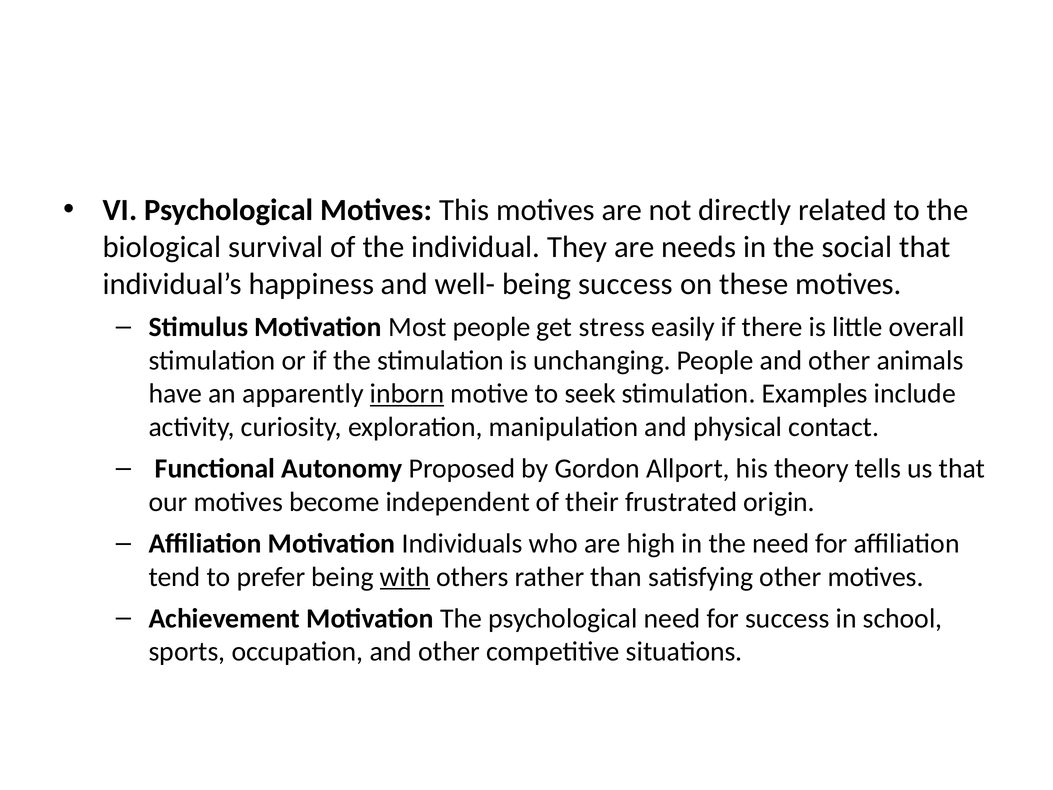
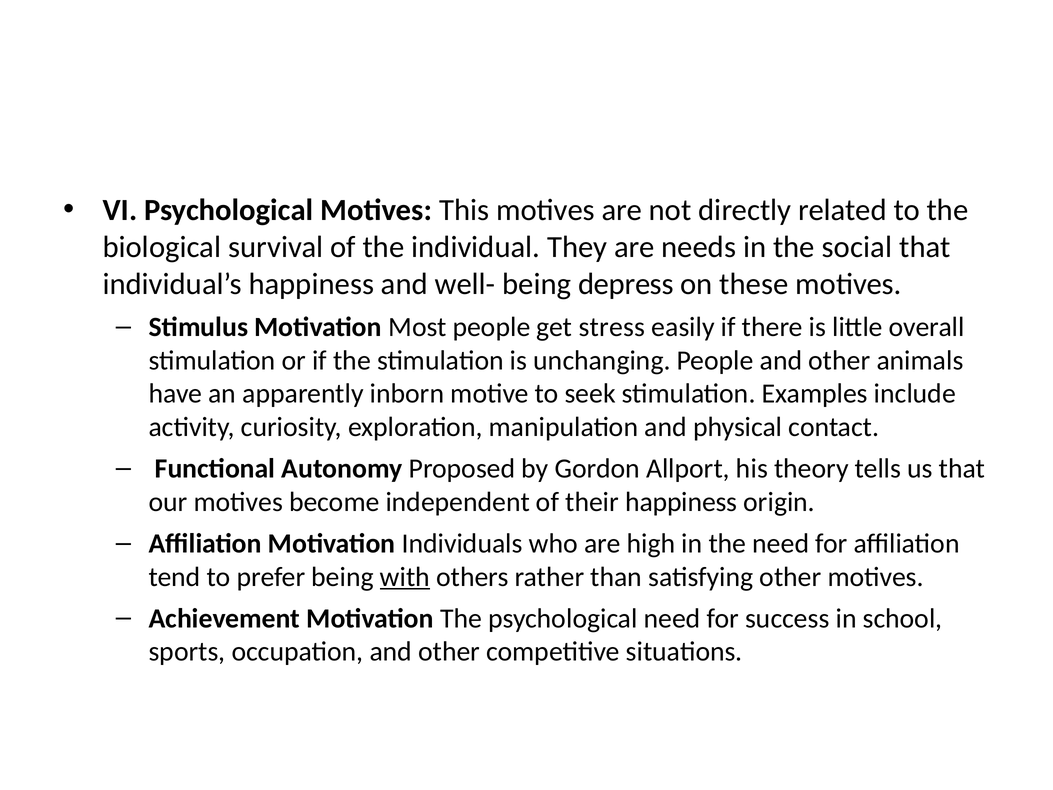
being success: success -> depress (626, 284)
inborn underline: present -> none (407, 394)
their frustrated: frustrated -> happiness (681, 502)
